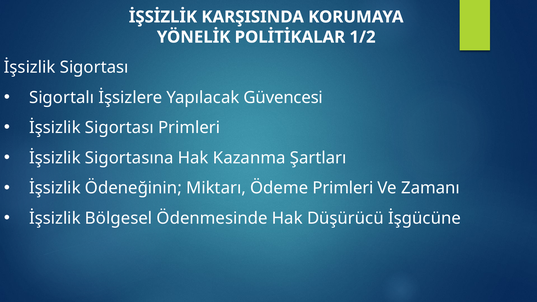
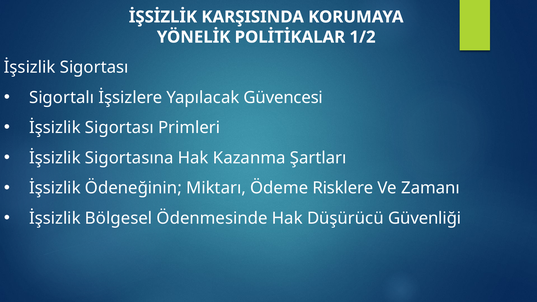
Ödeme Primleri: Primleri -> Risklere (343, 188)
İşgücüne: İşgücüne -> Güvenliği (425, 218)
